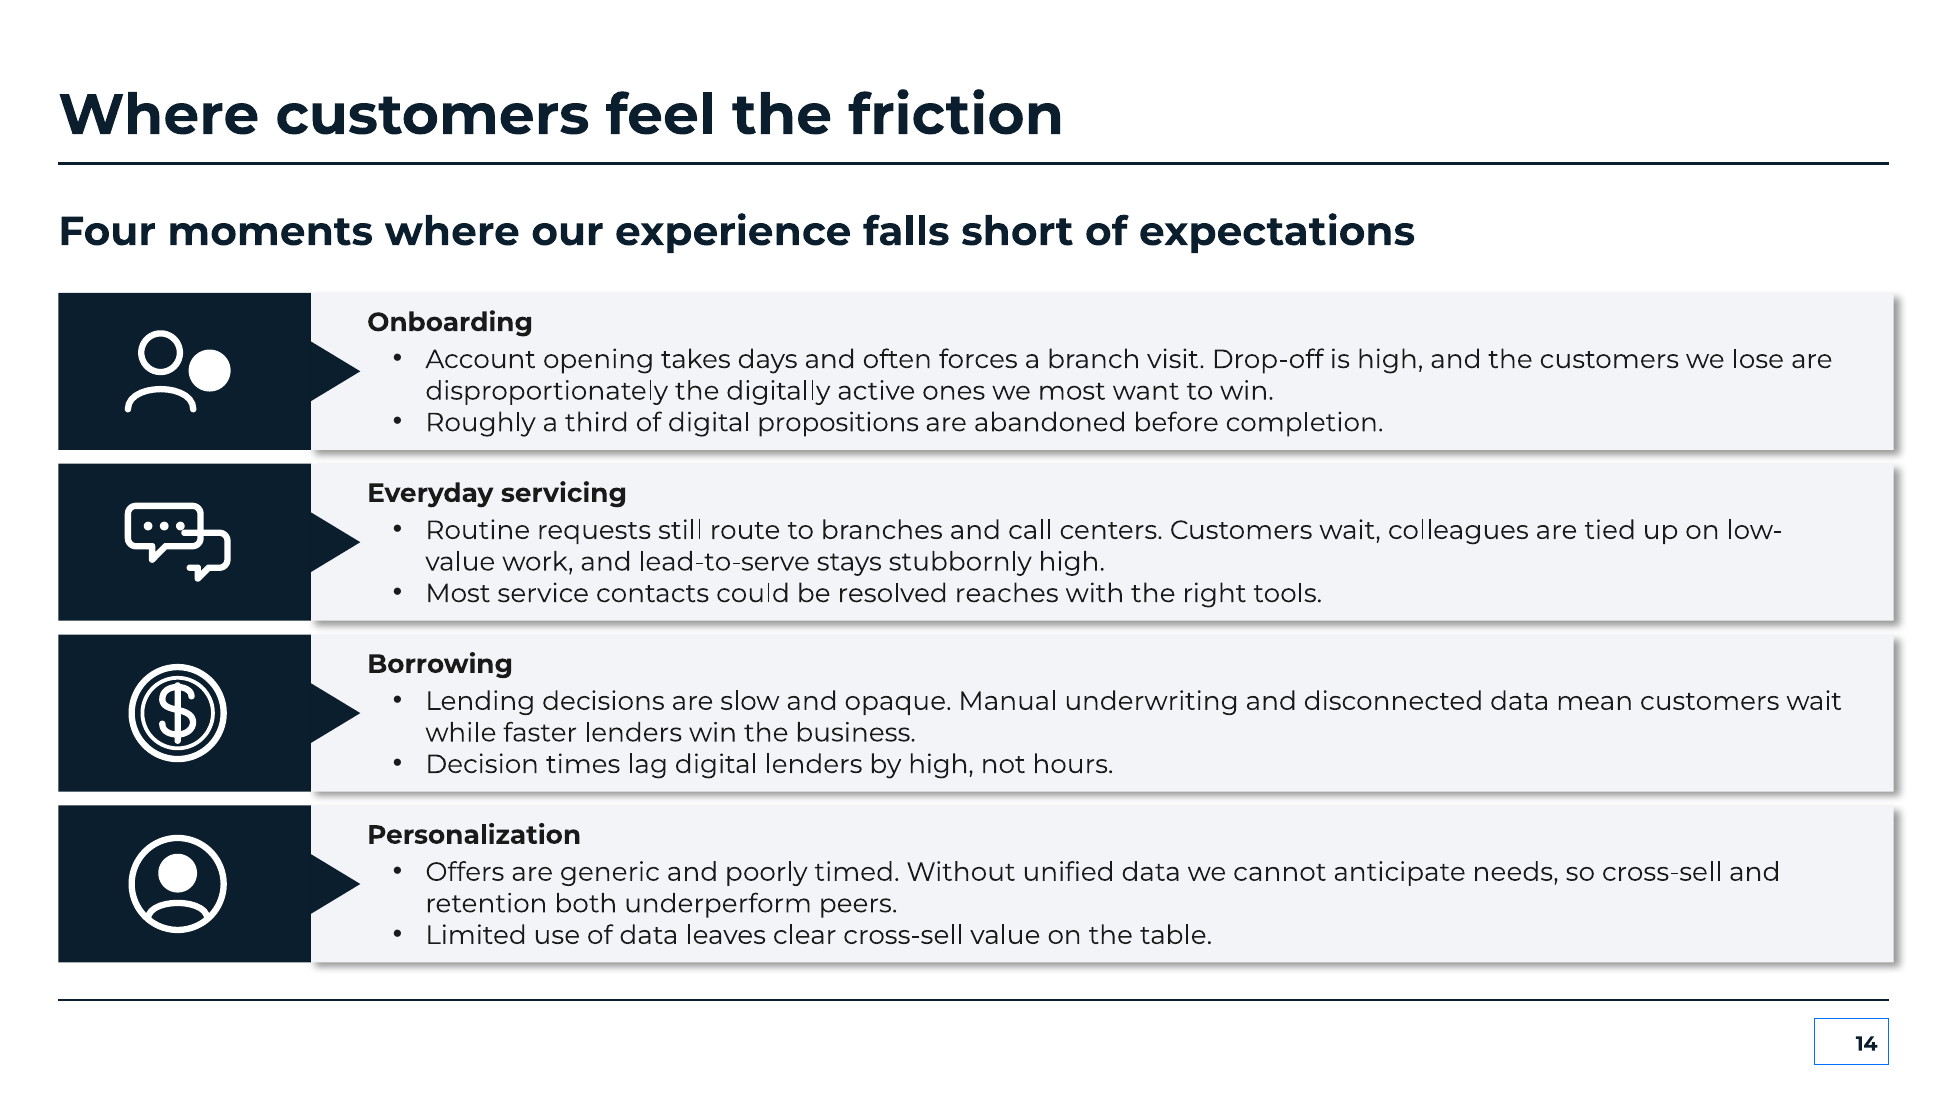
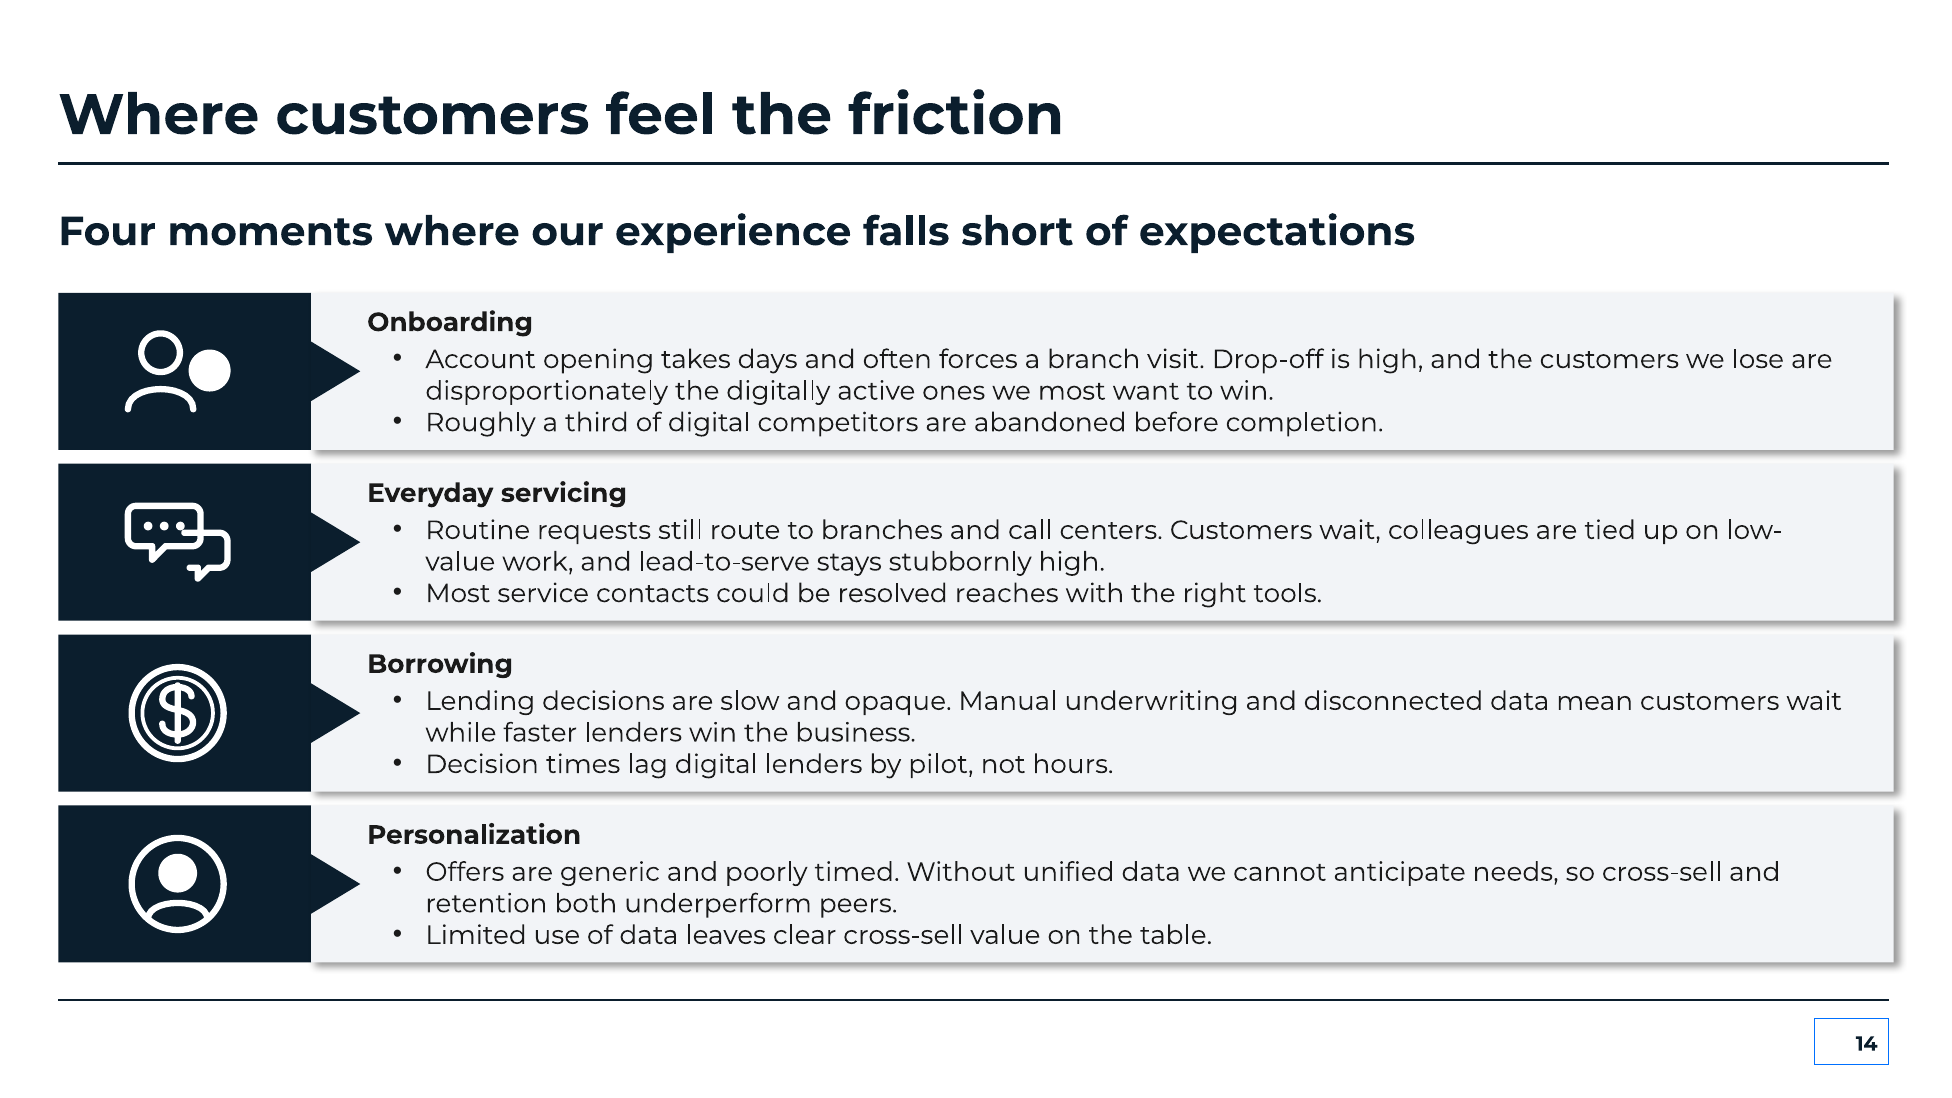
propositions: propositions -> competitors (838, 423)
by high: high -> pilot (941, 764)
